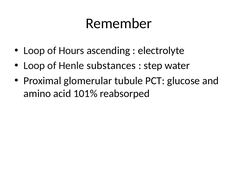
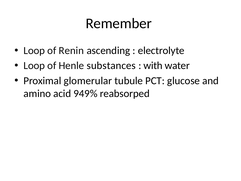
Hours: Hours -> Renin (71, 51)
step: step -> with (153, 66)
101%: 101% -> 949% (85, 93)
